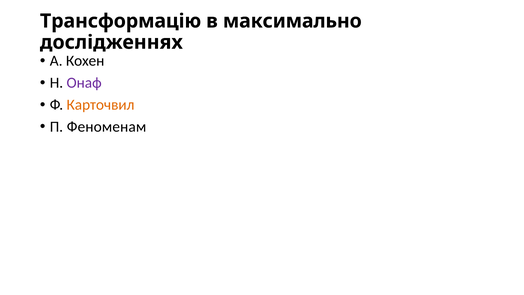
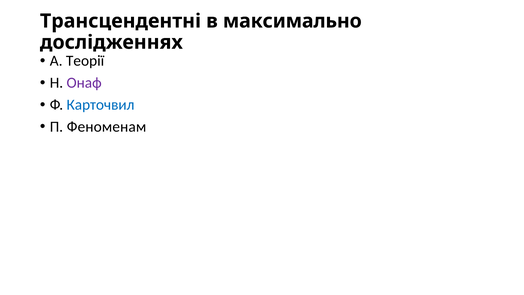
Трансформацію: Трансформацію -> Трансцендентні (121, 21)
Кохен: Кохен -> Теорії (85, 61)
Карточвил colour: orange -> blue (100, 105)
